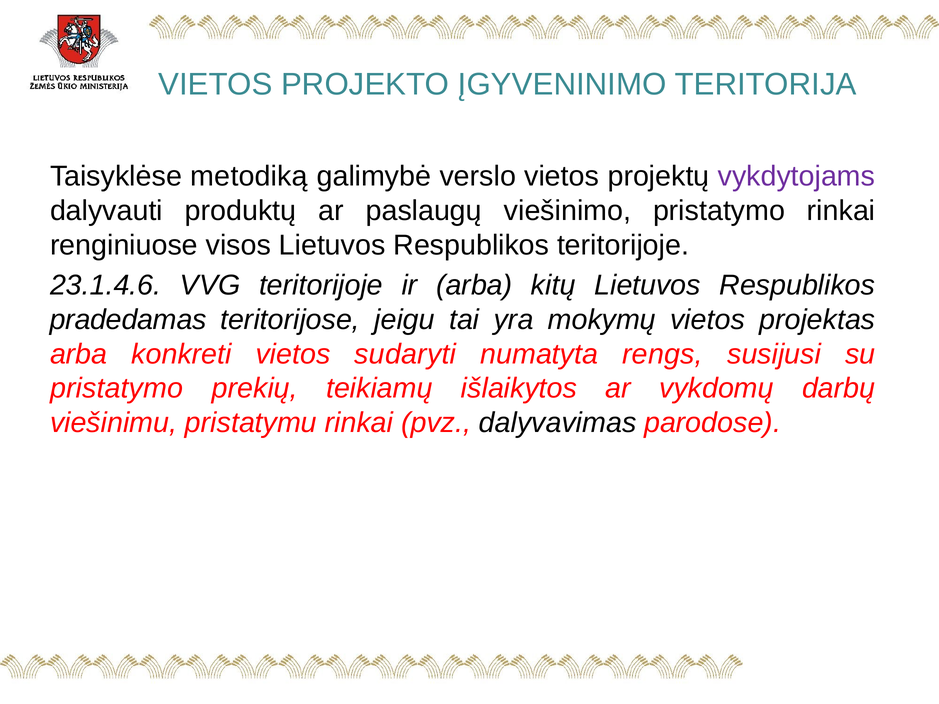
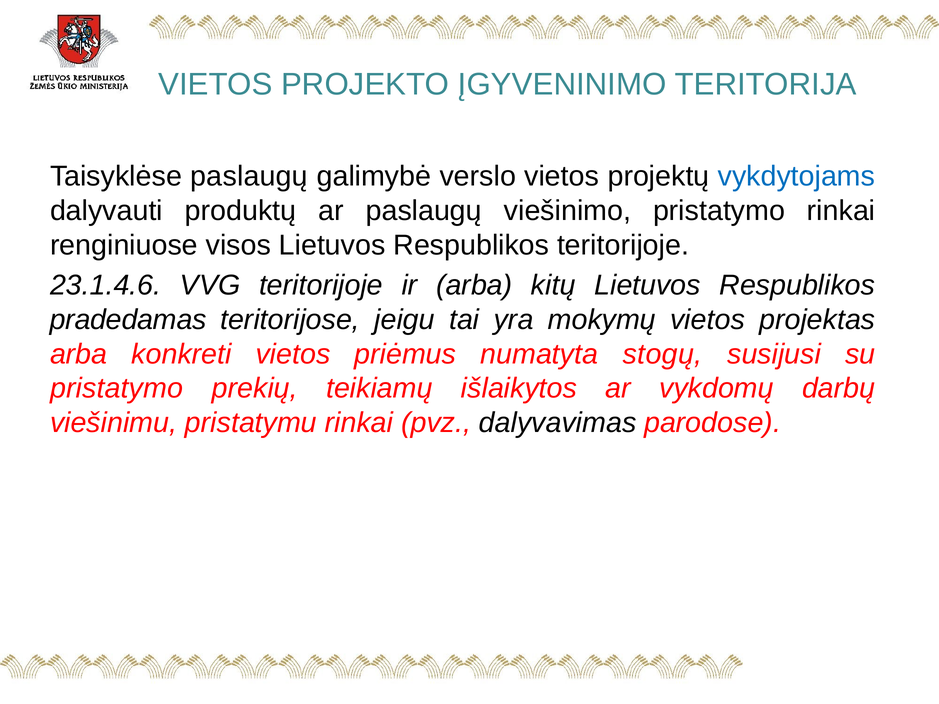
Taisyklėse metodiką: metodiką -> paslaugų (249, 176)
vykdytojams colour: purple -> blue (797, 176)
sudaryti: sudaryti -> priėmus (405, 354)
rengs: rengs -> stogų (662, 354)
